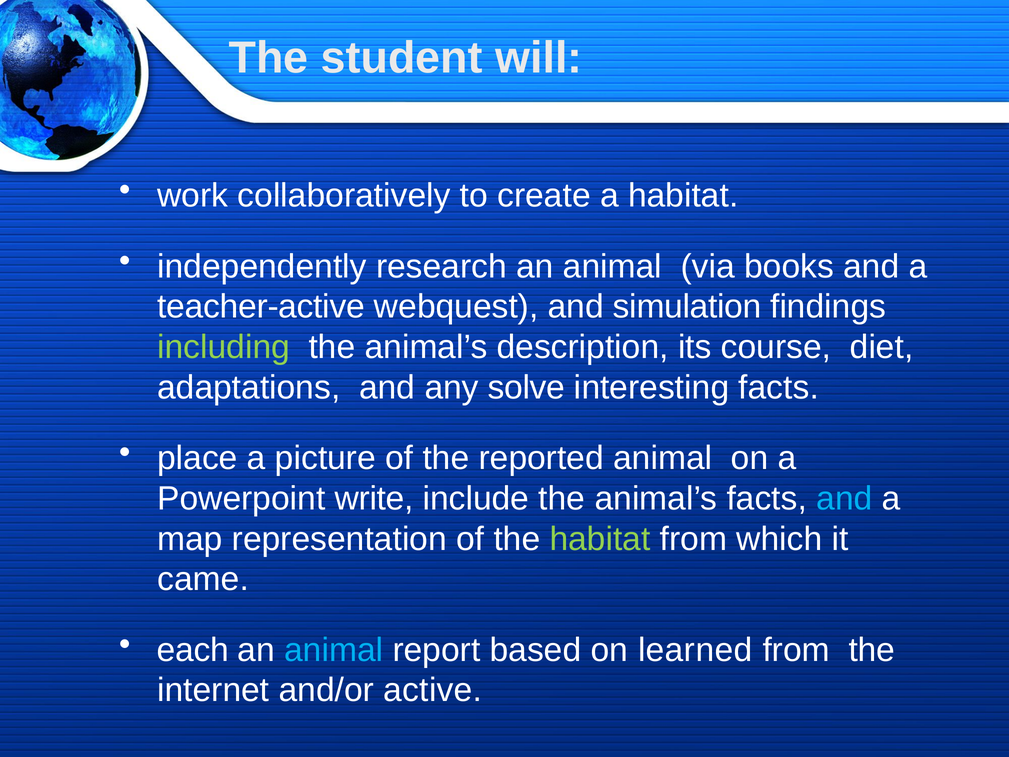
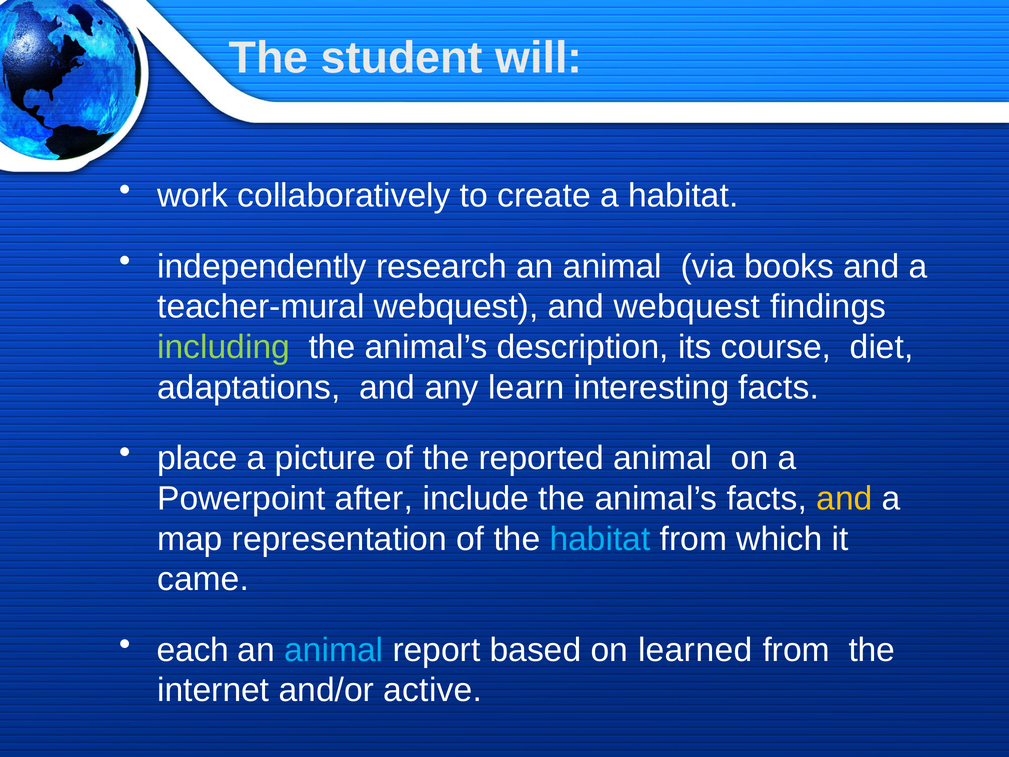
teacher-active: teacher-active -> teacher-mural (261, 307)
and simulation: simulation -> webquest (687, 307)
solve: solve -> learn (526, 387)
write: write -> after (374, 498)
and colour: light blue -> yellow (844, 498)
habitat colour: light green -> light blue (600, 539)
